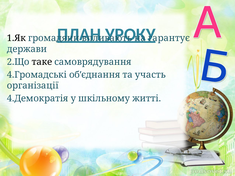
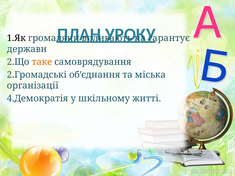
таке colour: black -> orange (42, 62)
4.Громадські: 4.Громадські -> 2.Громадські (37, 75)
участь: участь -> міська (150, 75)
